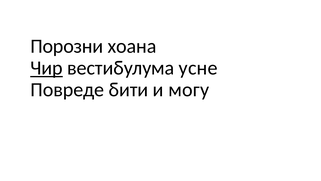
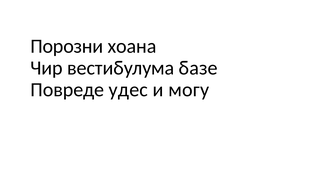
Чир underline: present -> none (47, 68)
усне: усне -> базе (198, 68)
бити: бити -> удес (128, 90)
